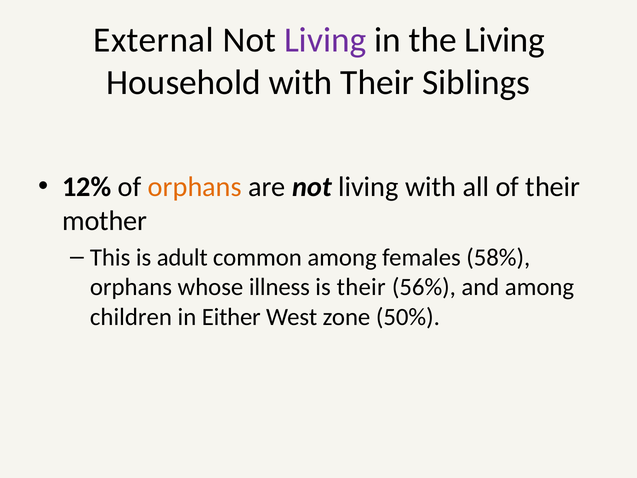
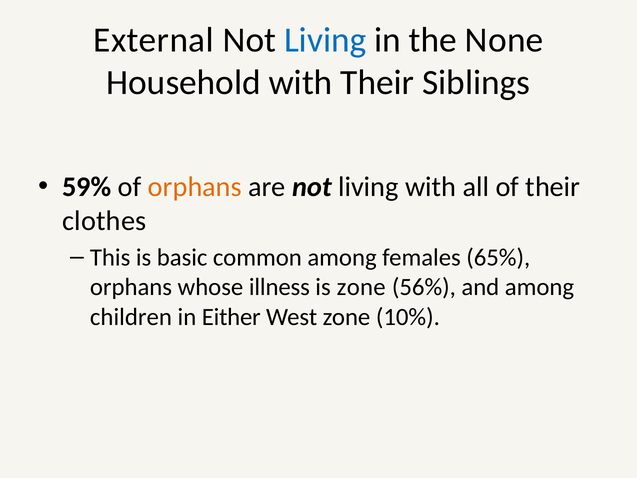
Living colour: purple -> blue (325, 40)
the Living: Living -> None (504, 40)
12%: 12% -> 59% (87, 187)
mother: mother -> clothes (104, 221)
adult: adult -> basic (182, 257)
58%: 58% -> 65% (498, 257)
is their: their -> zone (361, 287)
50%: 50% -> 10% (408, 317)
